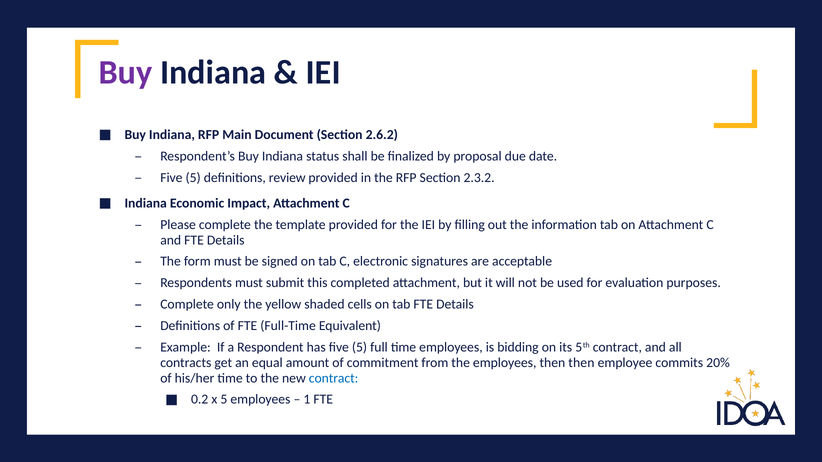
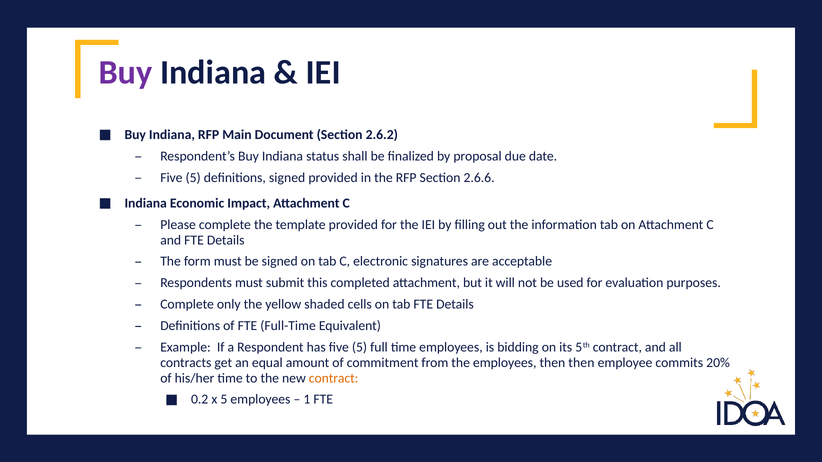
definitions review: review -> signed (287, 178)
2.3.2: 2.3.2 -> 2.6.6 (479, 178)
contract colour: blue -> orange (334, 378)
